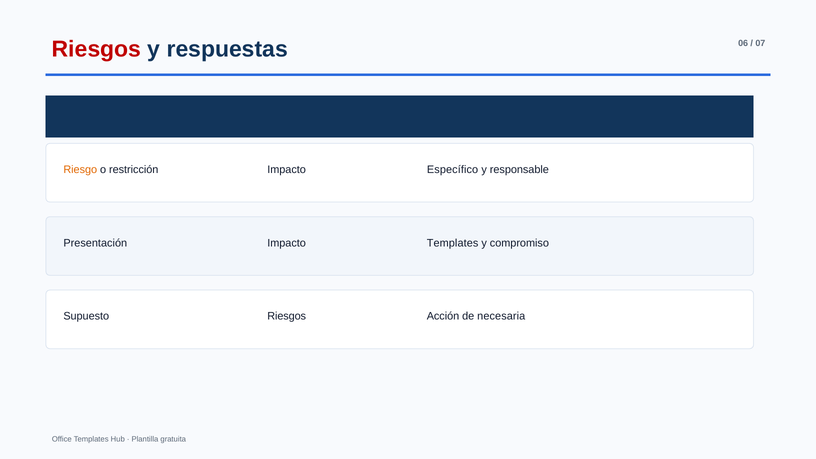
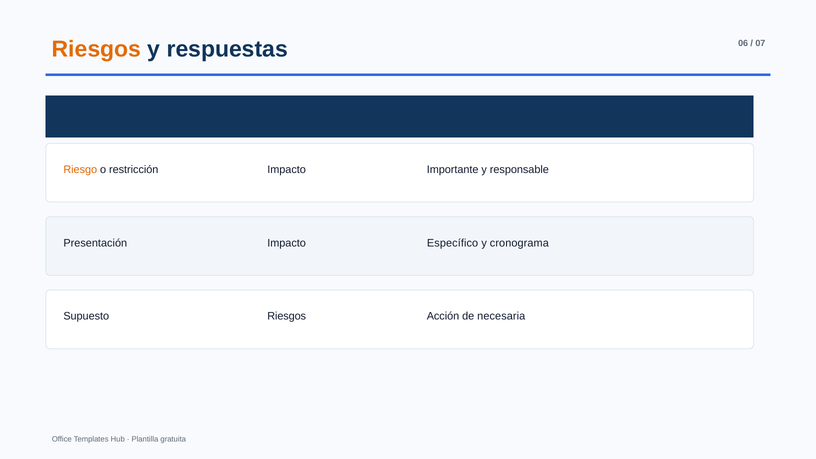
Riesgos colour: red -> orange (97, 49)
Específico: Específico -> Importante (453, 170)
Impacto Templates: Templates -> Específico (453, 243)
compromiso: compromiso -> cronograma (519, 243)
